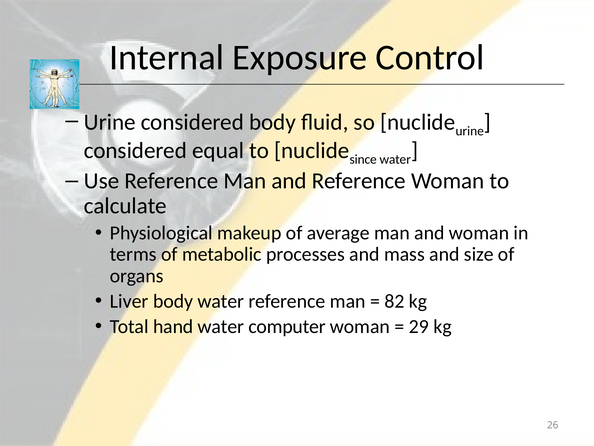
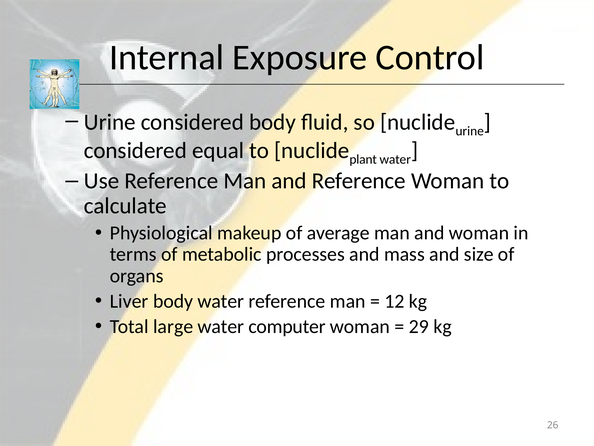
since: since -> plant (363, 159)
82: 82 -> 12 (394, 301)
hand: hand -> large (173, 326)
